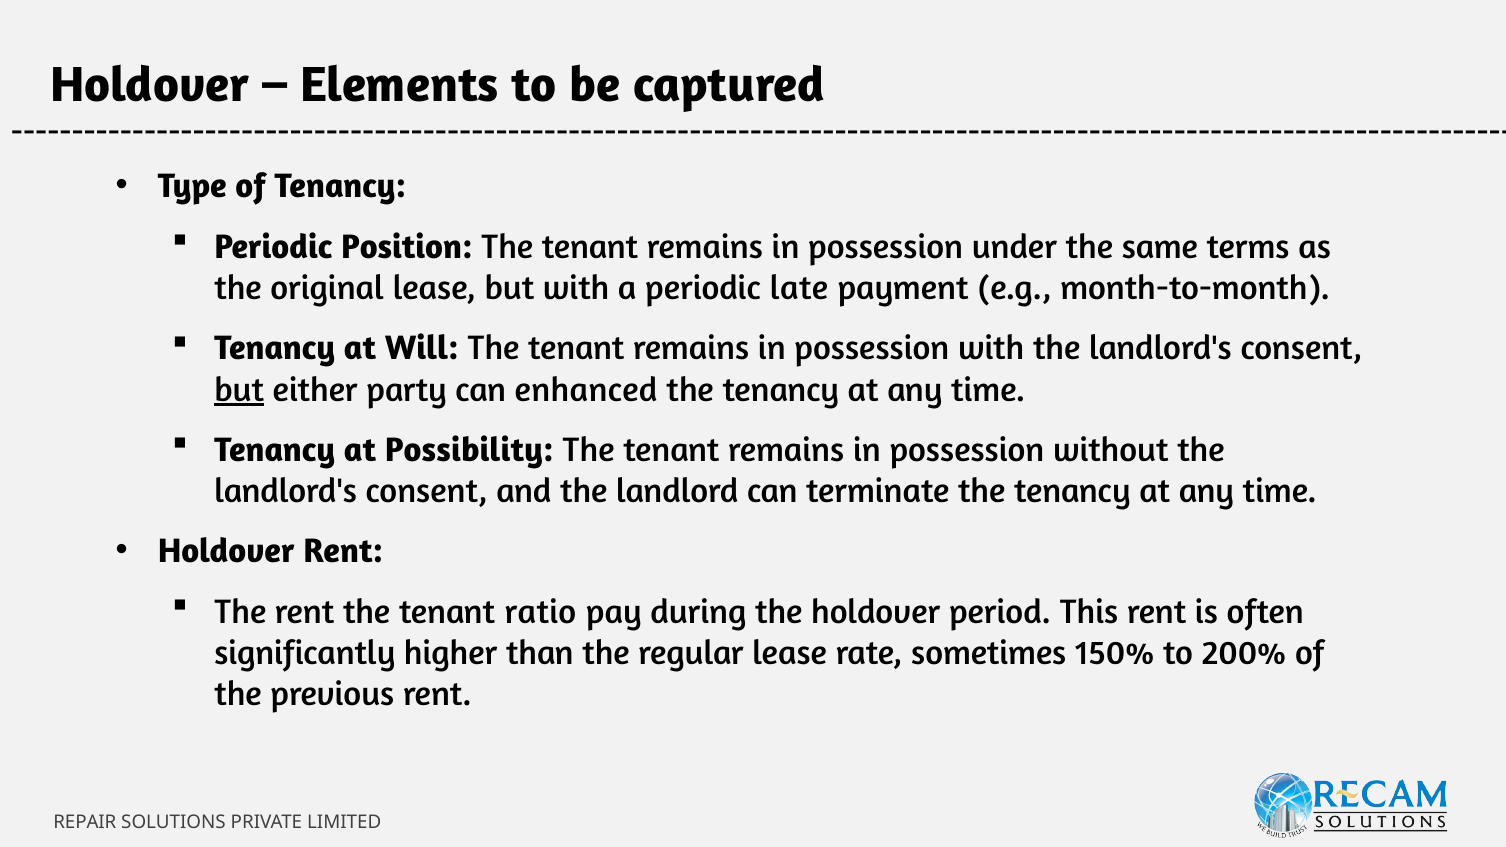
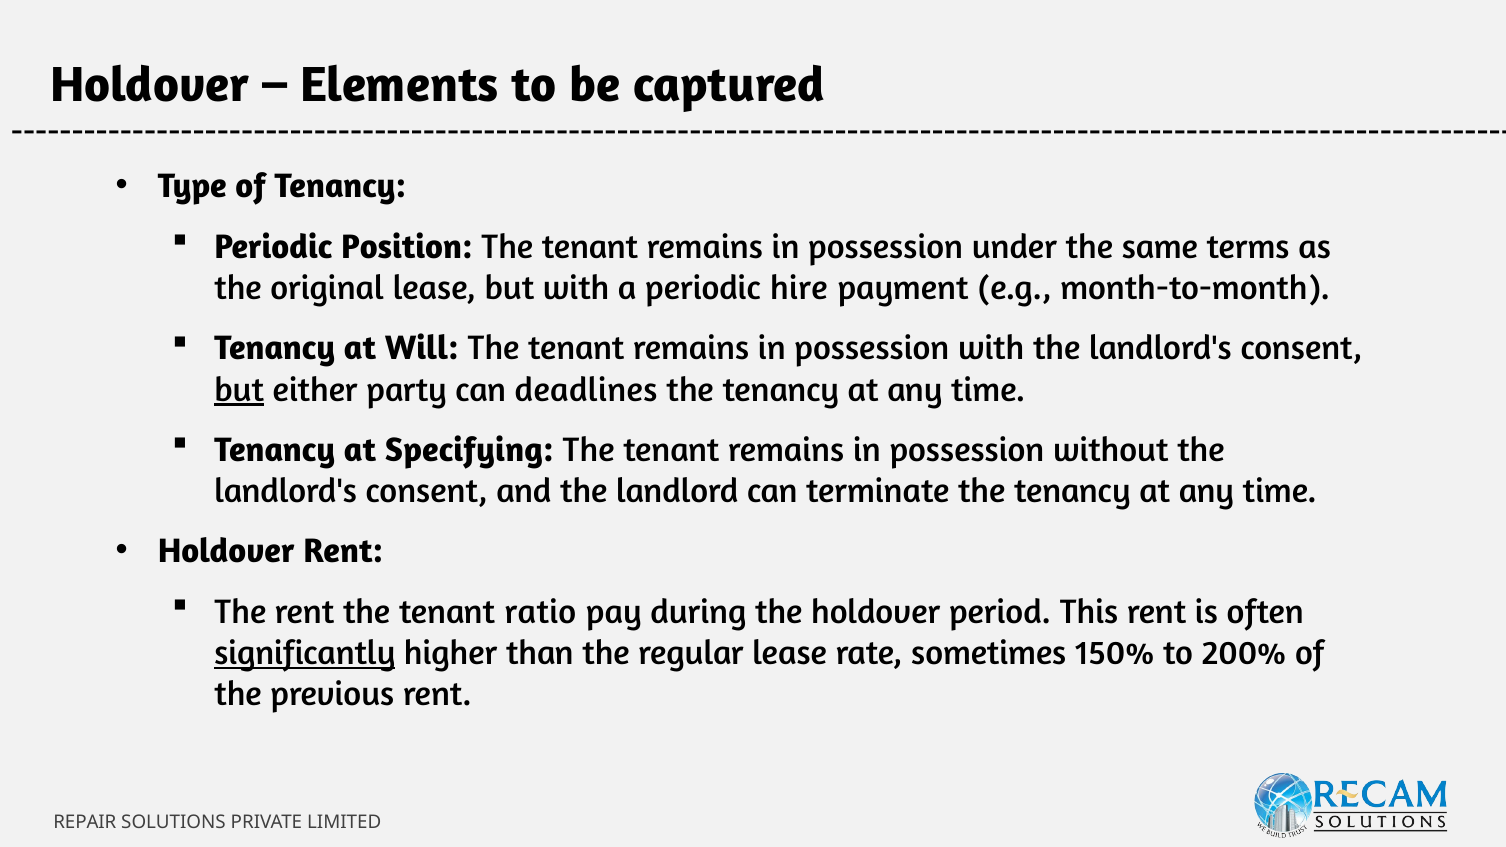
late: late -> hire (799, 288)
enhanced: enhanced -> deadlines (586, 390)
Possibility: Possibility -> Specifying (469, 450)
significantly underline: none -> present (305, 653)
